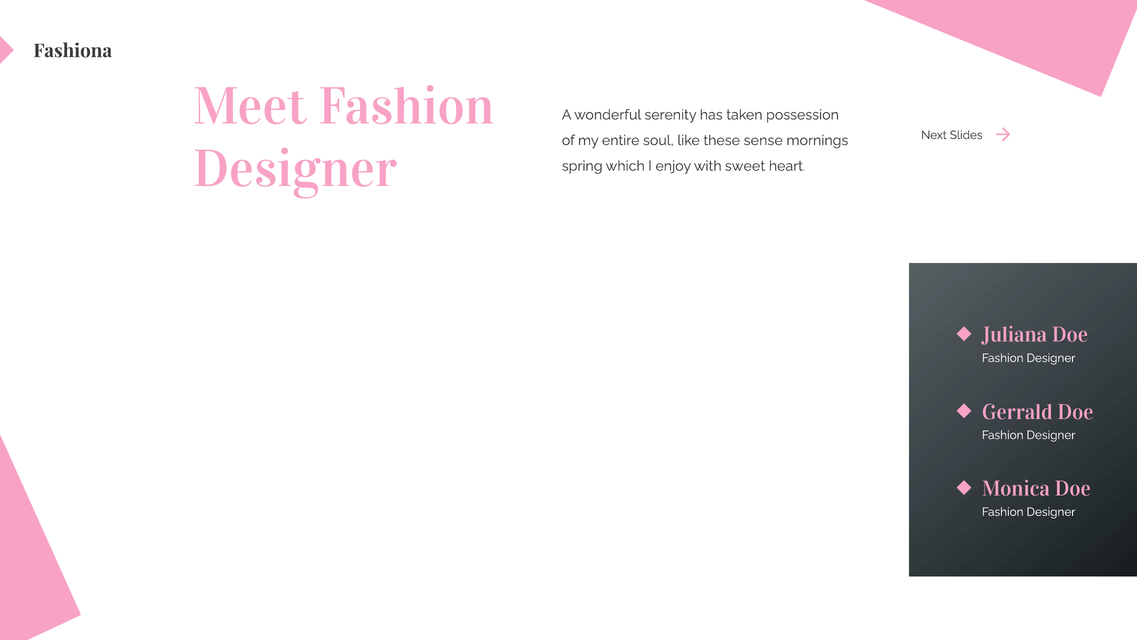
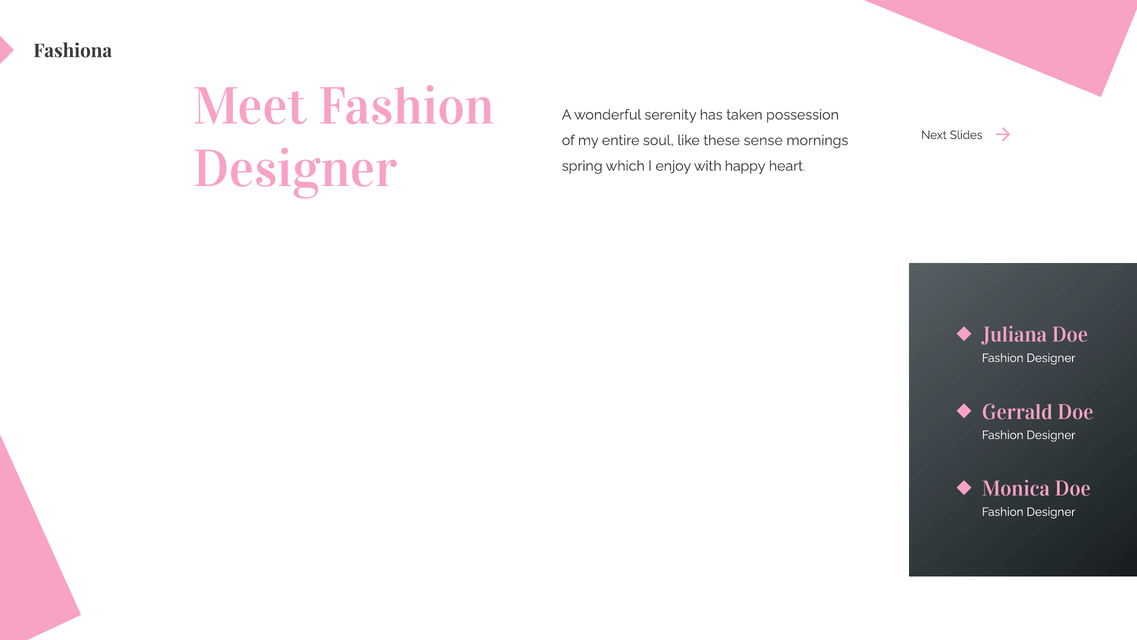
sweet: sweet -> happy (745, 166)
